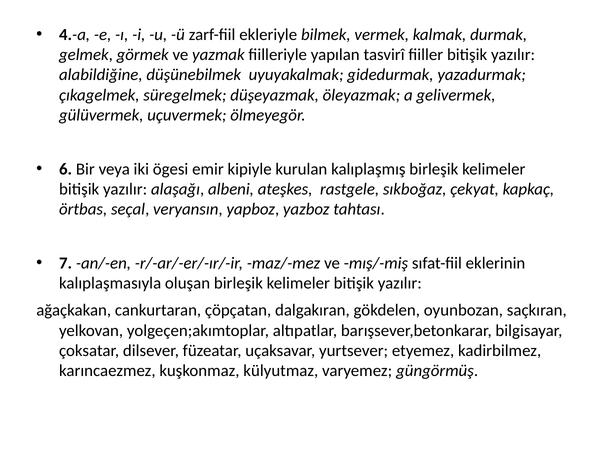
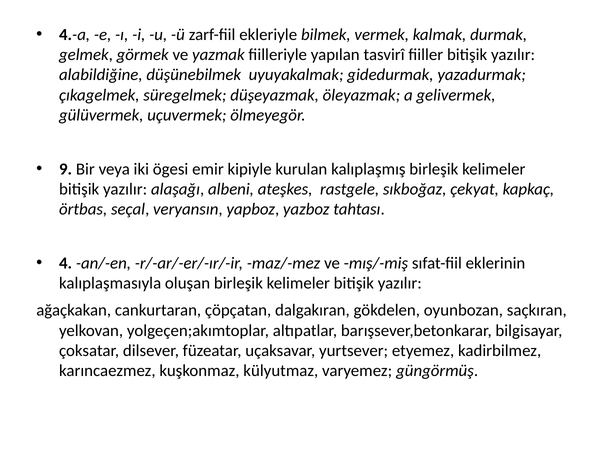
6: 6 -> 9 (66, 169)
7: 7 -> 4 (66, 264)
